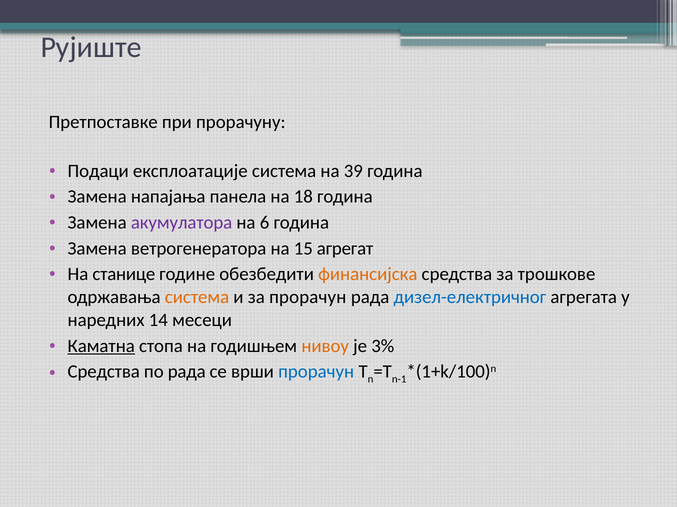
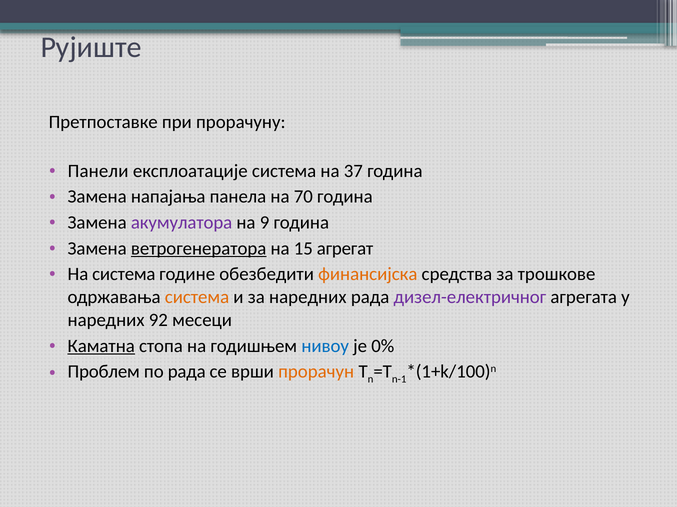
Подаци: Подаци -> Панели (98, 171)
39: 39 -> 37 (353, 171)
18: 18 -> 70 (303, 197)
6: 6 -> 9 (265, 223)
ветрогенератора underline: none -> present (199, 249)
На станице: станице -> система (124, 275)
за прорачун: прорачун -> наредних (308, 298)
дизел-електричног colour: blue -> purple (470, 298)
14: 14 -> 92 (158, 321)
нивоу colour: orange -> blue (325, 346)
3%: 3% -> 0% (383, 346)
Средства: Средства -> Проблем (104, 372)
прорачун colour: blue -> orange (316, 372)
